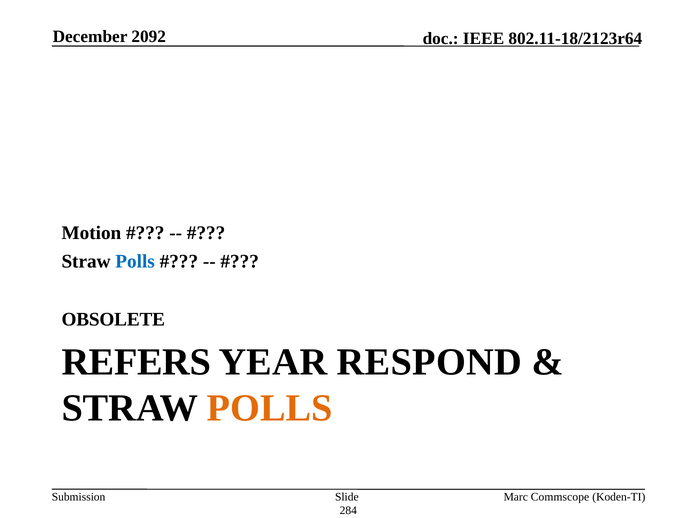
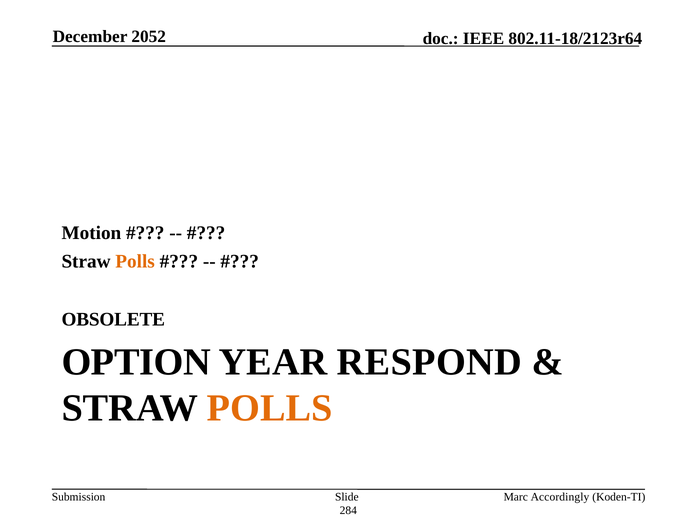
2092: 2092 -> 2052 (149, 37)
Polls colour: blue -> orange (135, 262)
REFERS: REFERS -> OPTION (136, 362)
Commscope: Commscope -> Accordingly (560, 497)
